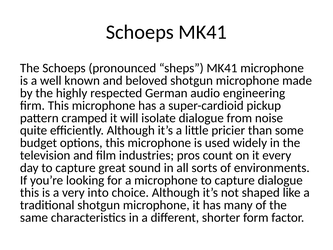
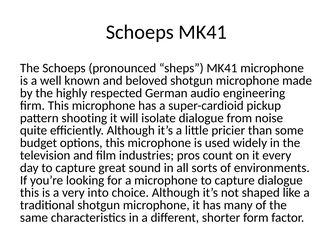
cramped: cramped -> shooting (84, 118)
